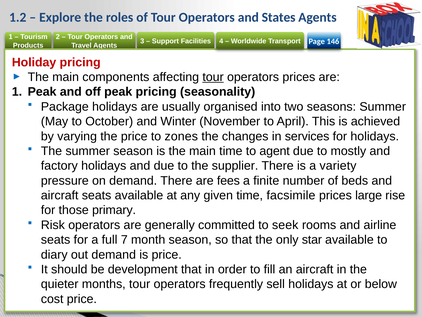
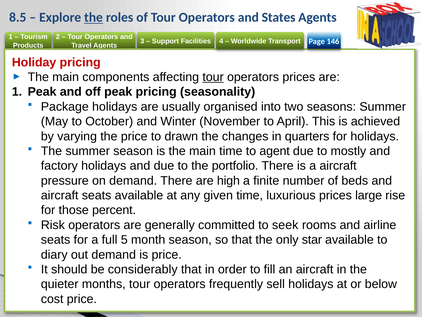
1.2: 1.2 -> 8.5 (18, 17)
the underline: none -> present (94, 17)
zones: zones -> drawn (181, 136)
services: services -> quarters (307, 136)
supplier: supplier -> portfolio (235, 166)
a variety: variety -> aircraft (338, 166)
fees: fees -> high (228, 180)
facsimile: facsimile -> luxurious (291, 195)
primary: primary -> percent (114, 210)
7: 7 -> 5 (124, 239)
development: development -> considerably (143, 269)
